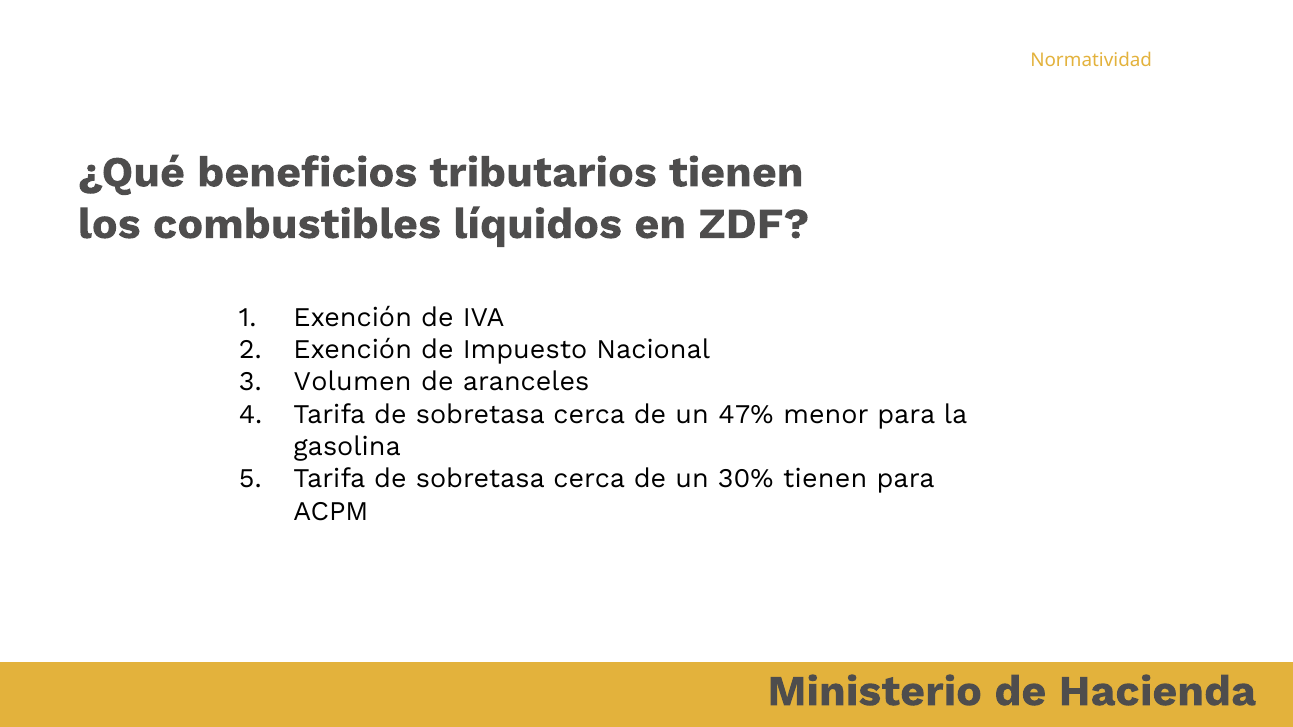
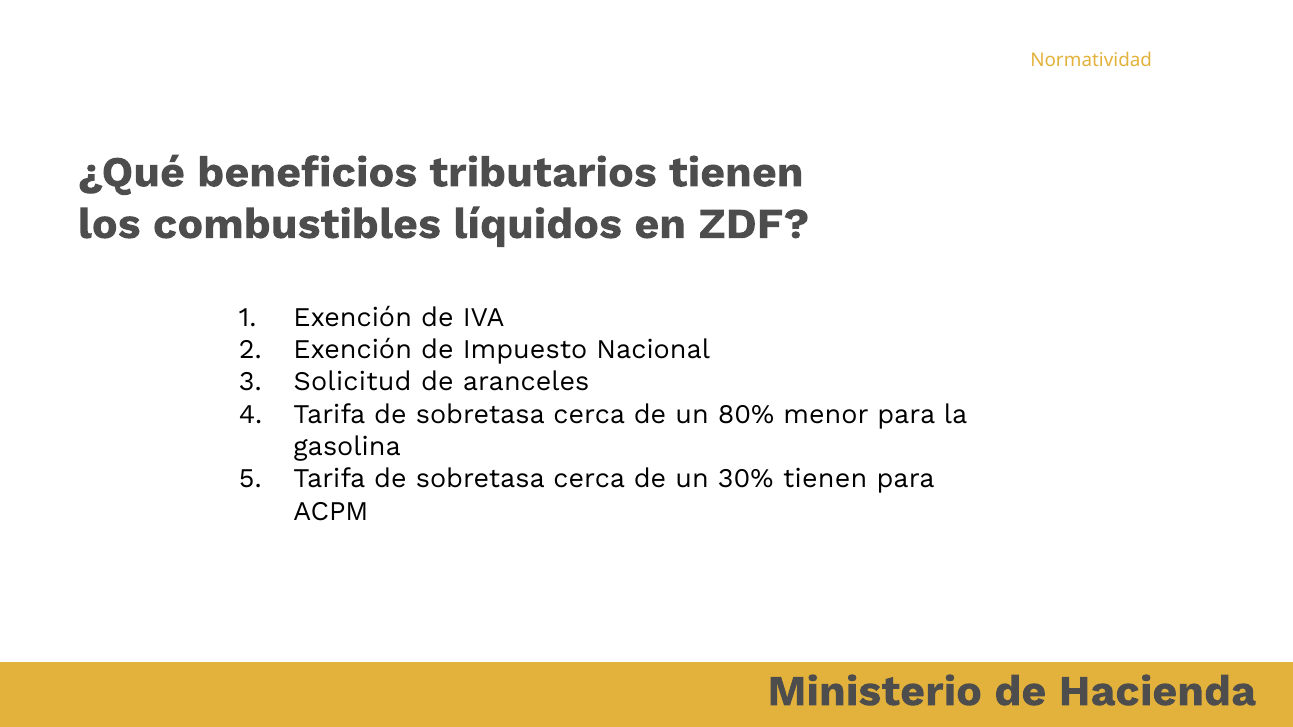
Volumen: Volumen -> Solicitud (353, 382)
47%: 47% -> 80% (746, 415)
